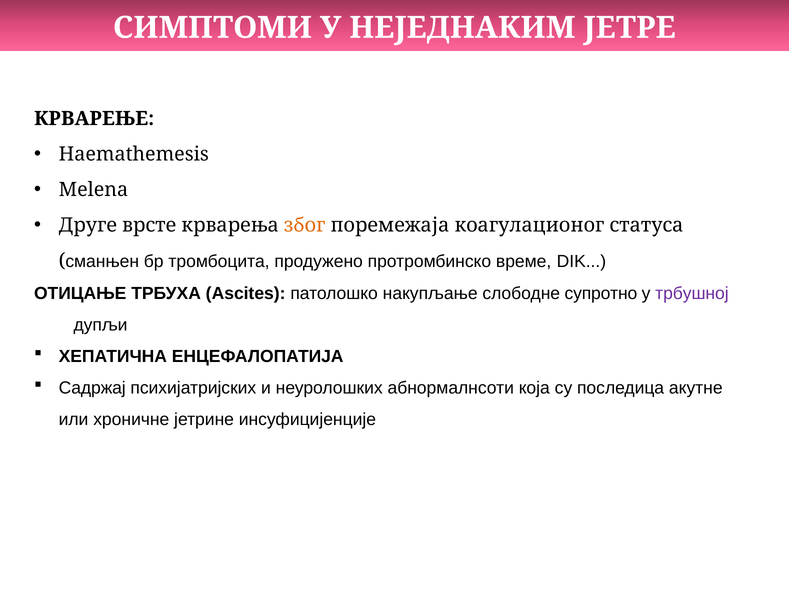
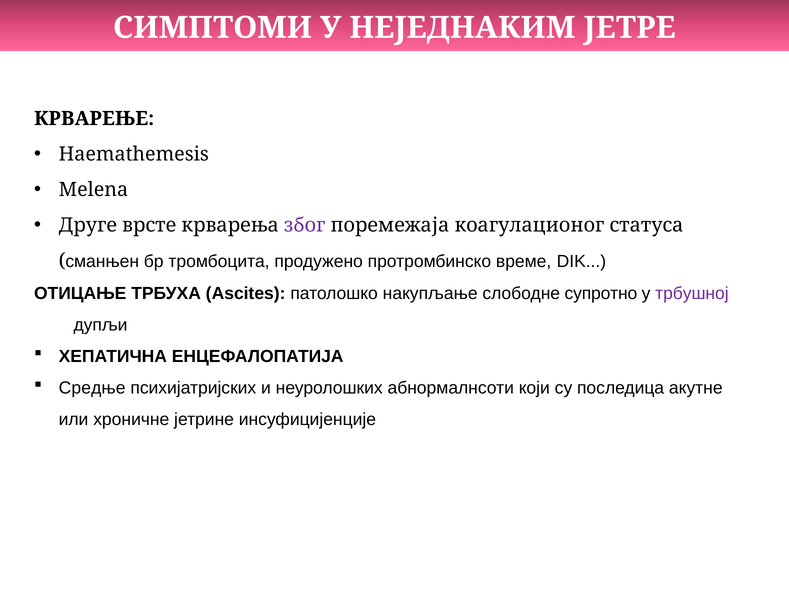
због colour: orange -> purple (305, 225)
Садржај: Садржај -> Средње (92, 388)
која: која -> који (534, 388)
